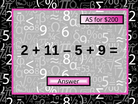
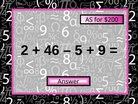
11: 11 -> 46 (52, 50)
